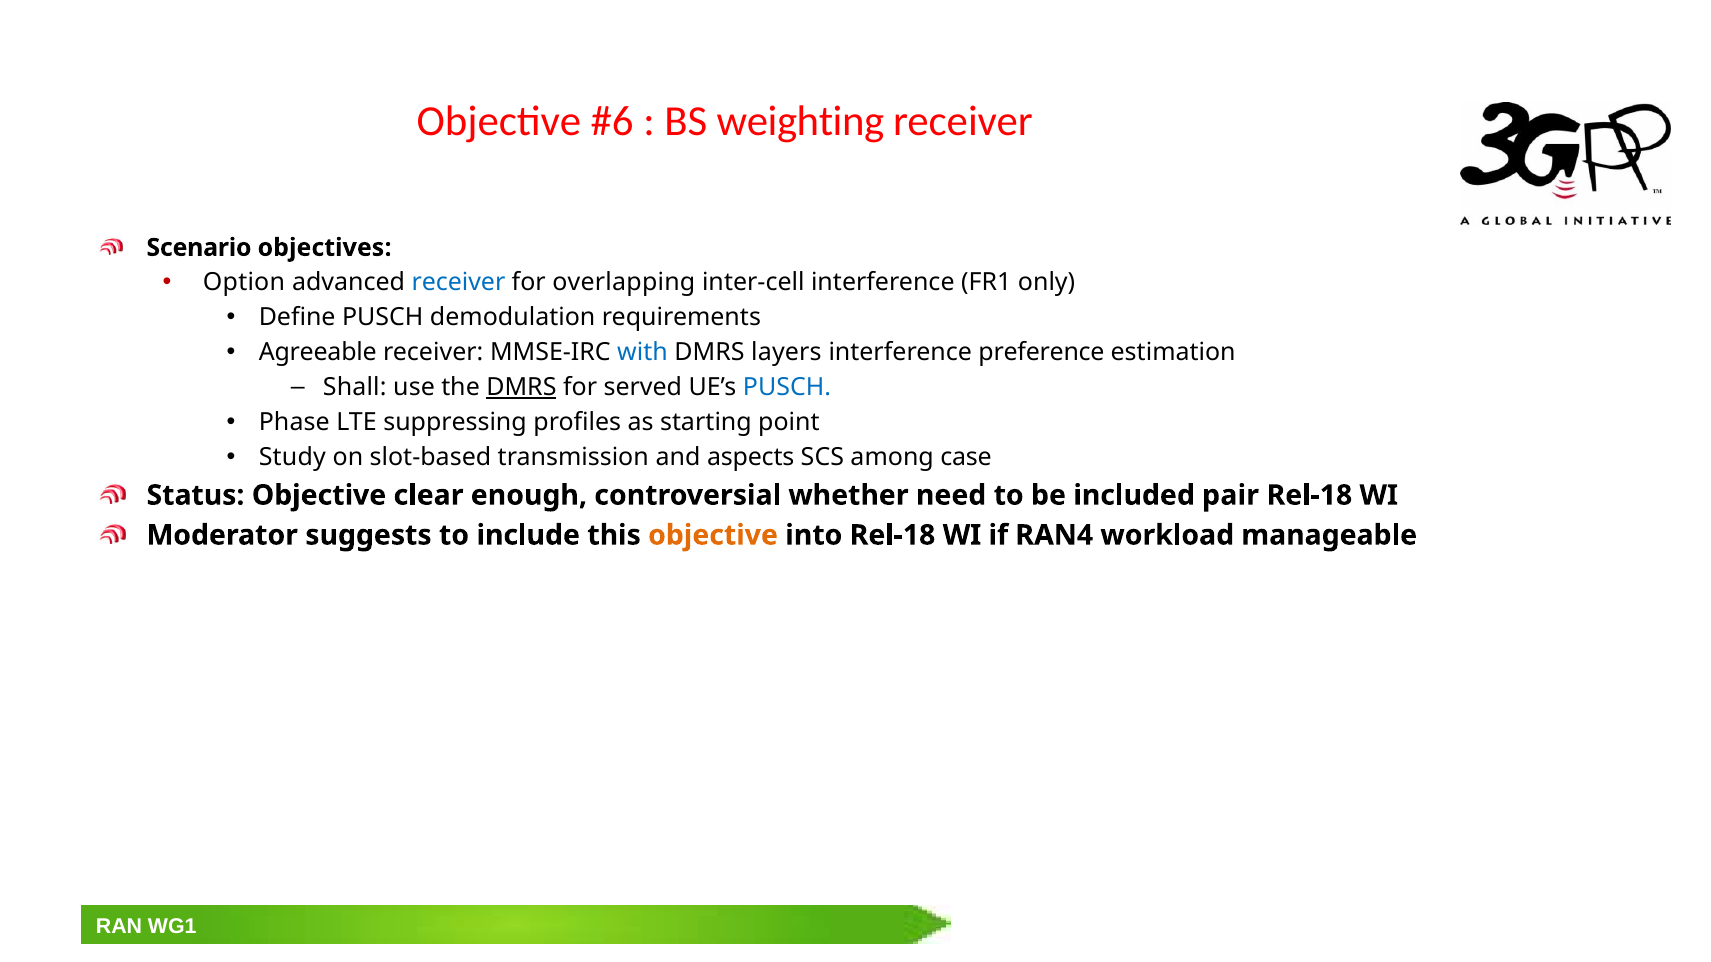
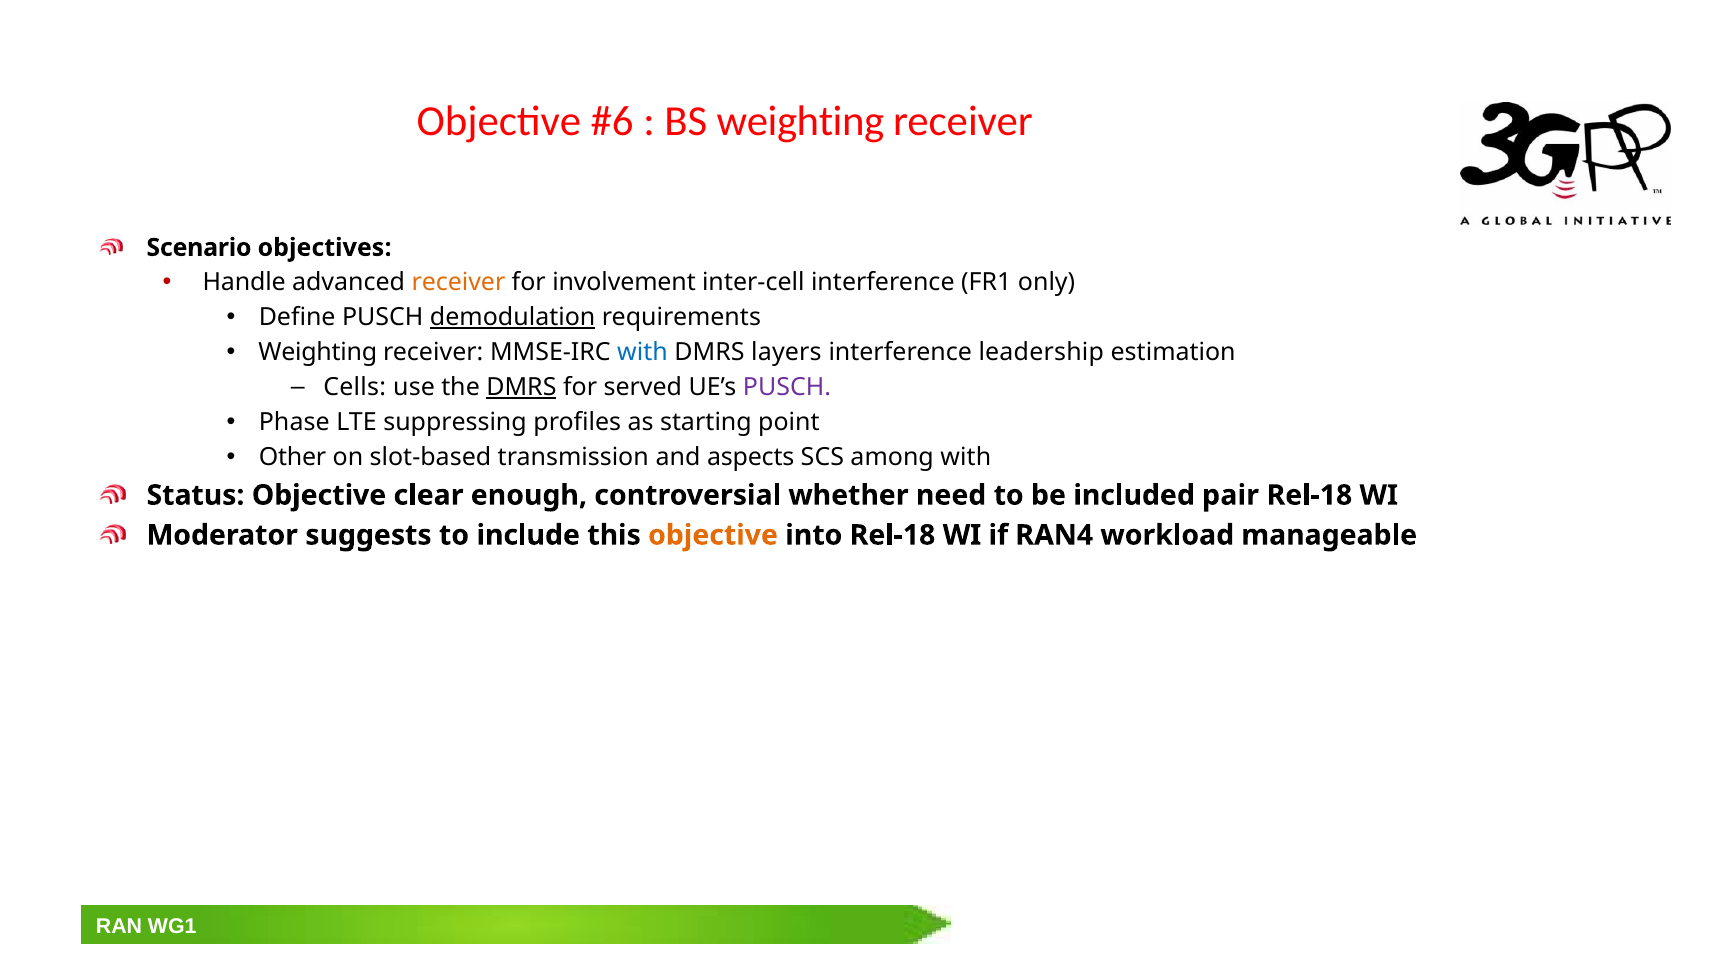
Option: Option -> Handle (244, 283)
receiver colour: blue -> orange (458, 283)
overlapping: overlapping -> involvement (624, 283)
demodulation underline: none -> present (513, 318)
Agreeable: Agreeable -> Weighting (318, 353)
preference: preference -> leadership (1041, 353)
Shall: Shall -> Cells (355, 388)
PUSCH colour: blue -> purple (787, 388)
Study: Study -> Other (293, 457)
among case: case -> with (966, 457)
